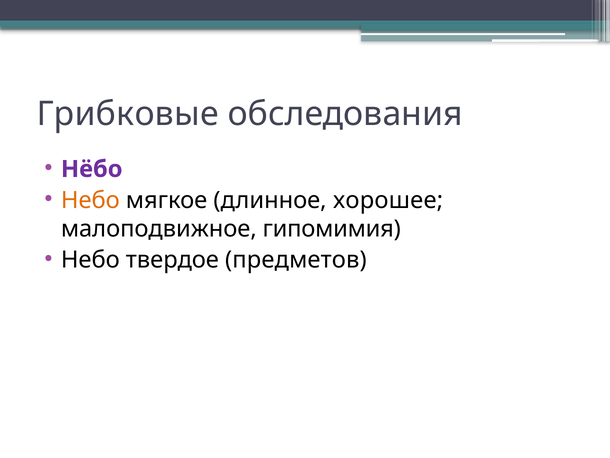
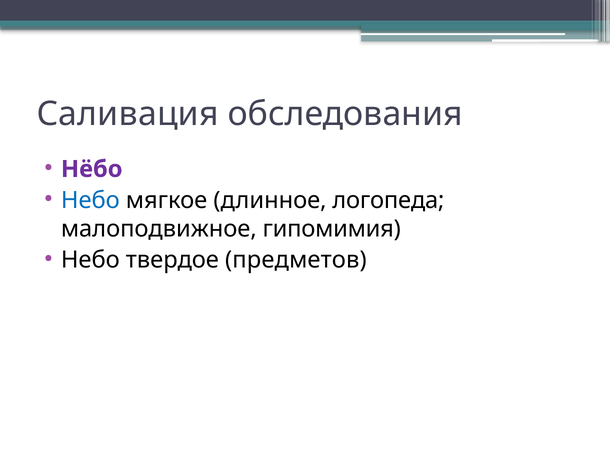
Грибковые: Грибковые -> Саливация (128, 114)
Небо colour: orange -> blue (90, 200)
хорошее: хорошее -> логопеда (388, 200)
